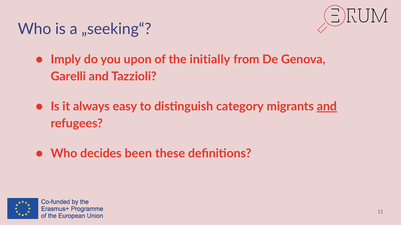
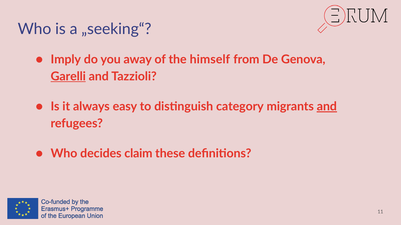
upon: upon -> away (138, 60)
initially: initially -> himself (210, 60)
Garelli underline: none -> present (68, 77)
been: been -> claim (138, 154)
